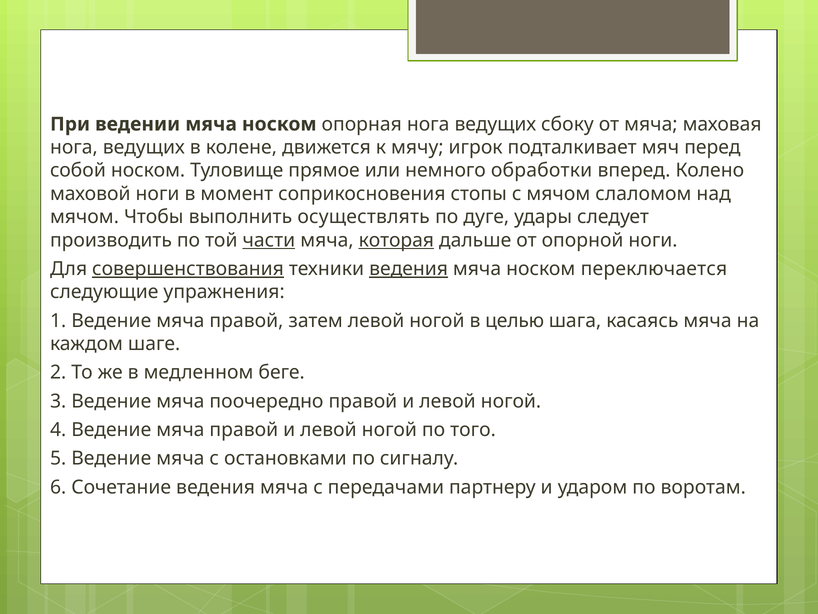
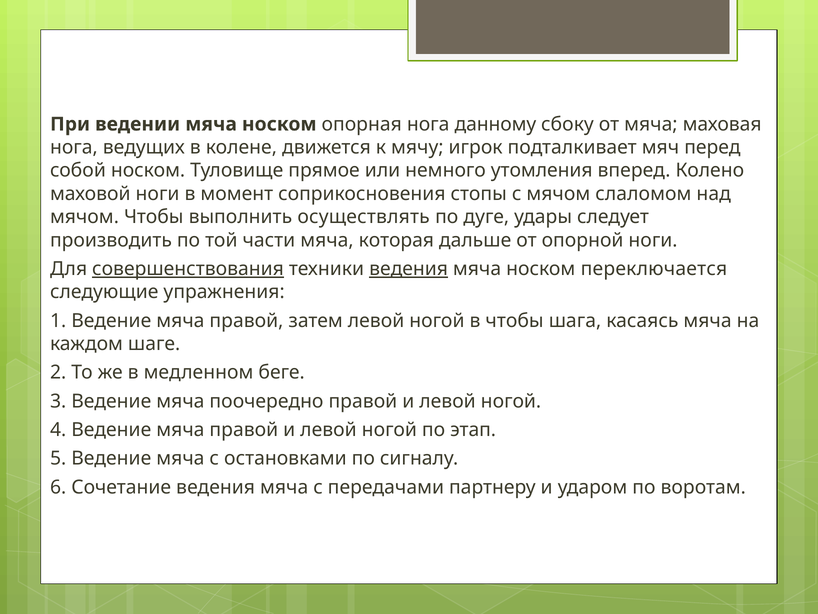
опорная нога ведущих: ведущих -> данному (495, 124)
обработки: обработки -> утомления (542, 170)
части underline: present -> none (269, 240)
которая underline: present -> none (396, 240)
в целью: целью -> чтобы (515, 320)
того: того -> этап (473, 430)
